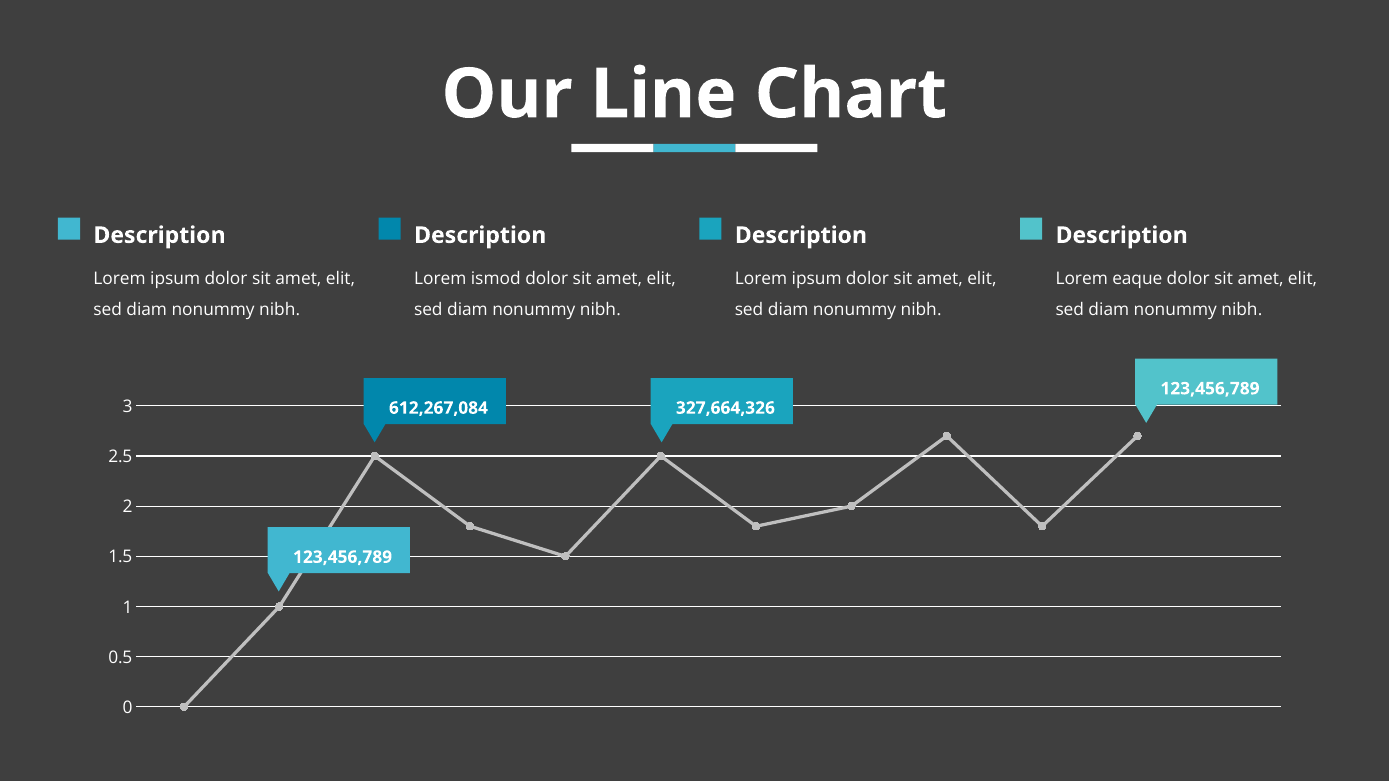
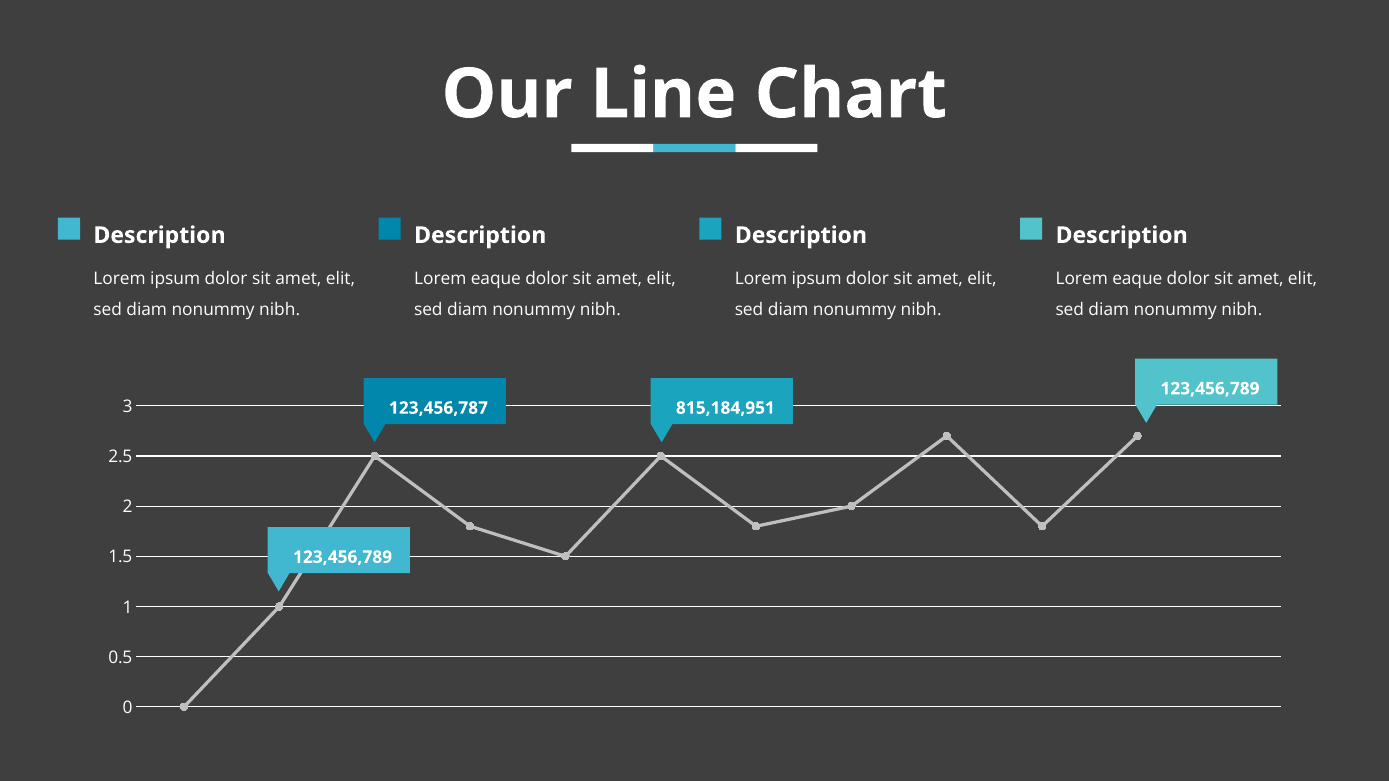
ismod: ismod -> eaque (496, 279)
327,664,326: 327,664,326 -> 815,184,951 (725, 408)
612,267,084: 612,267,084 -> 123,456,787 (438, 408)
